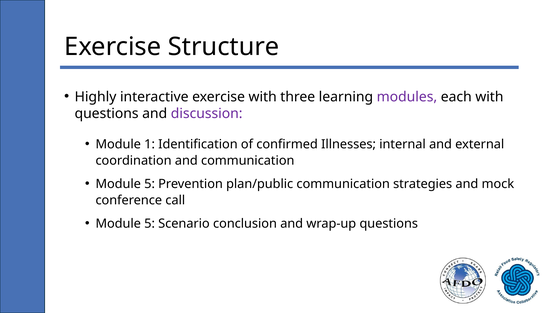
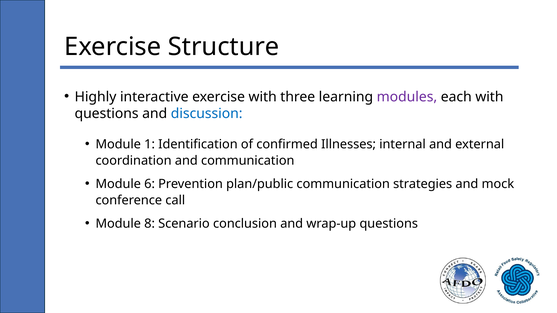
discussion colour: purple -> blue (207, 114)
5: 5 -> 6 (150, 184)
5: 5 -> 8 (150, 224)
